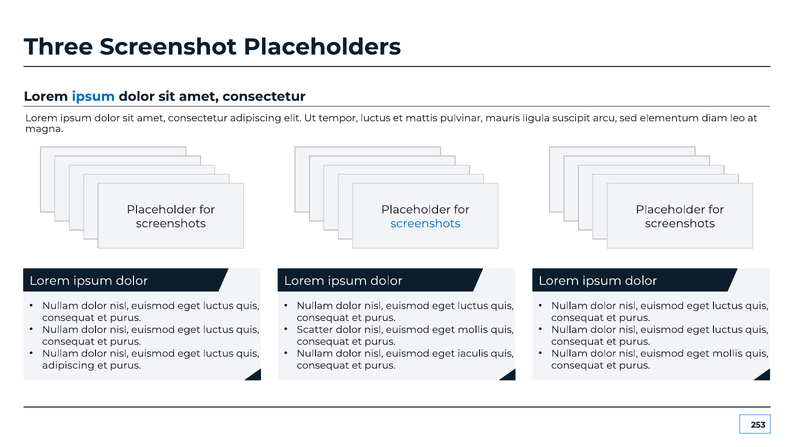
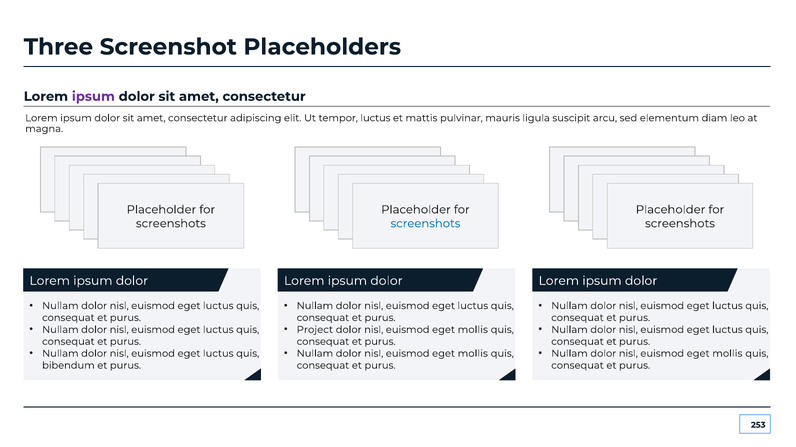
ipsum colour: blue -> purple (93, 97)
Scatter: Scatter -> Project (315, 330)
iaculis: iaculis -> mollis (473, 354)
adipiscing: adipiscing -> bibendum (68, 366)
